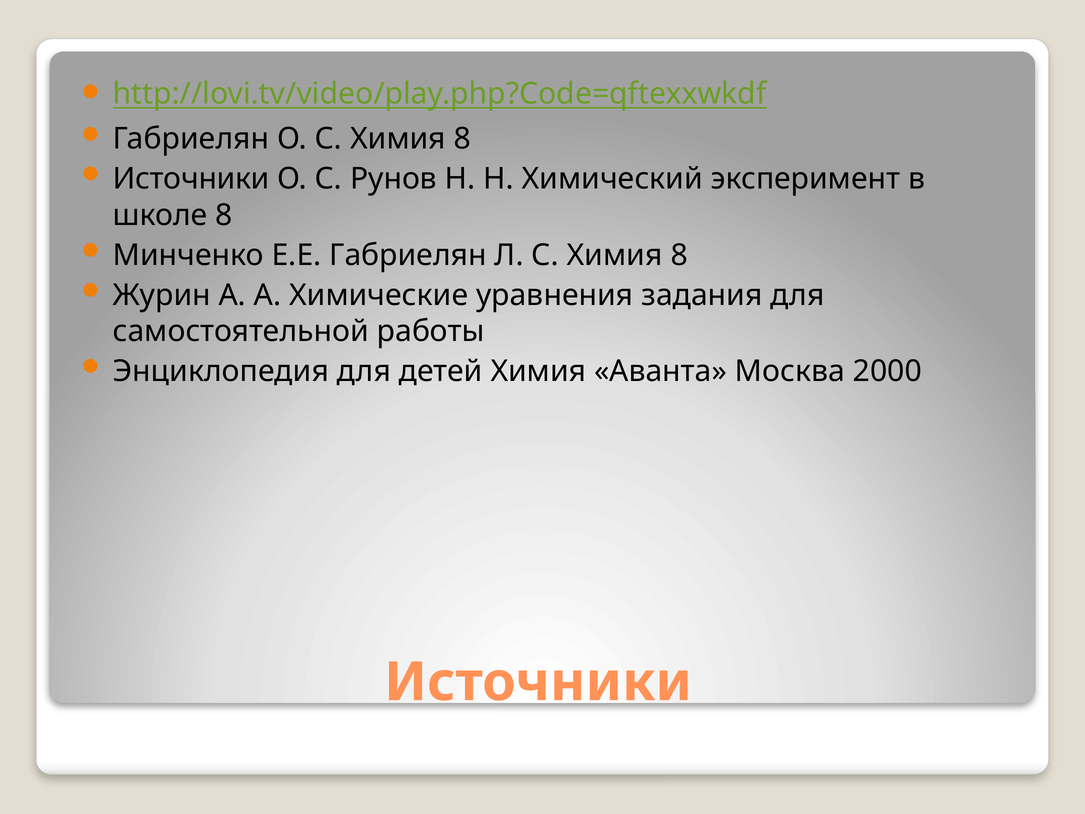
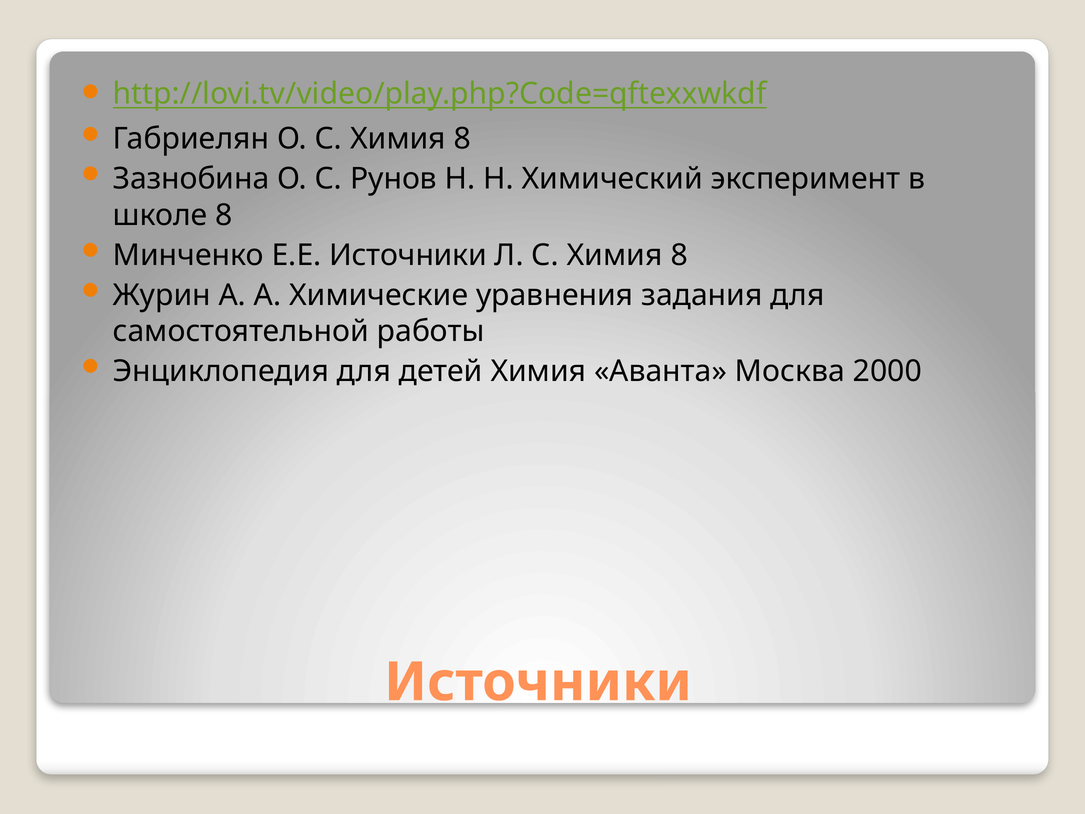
Источники: Источники -> Зазнобина (191, 179)
Е.Е Габриелян: Габриелян -> Источники (408, 255)
